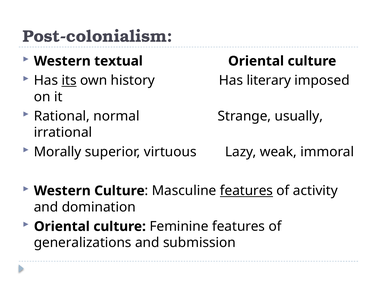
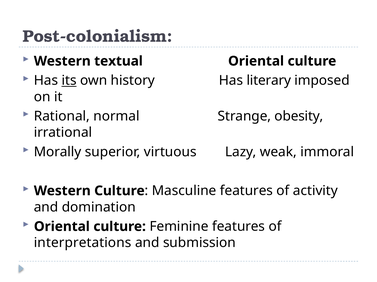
usually: usually -> obesity (299, 117)
features underline: present -> none (246, 191)
generalizations: generalizations -> interpretations (83, 243)
